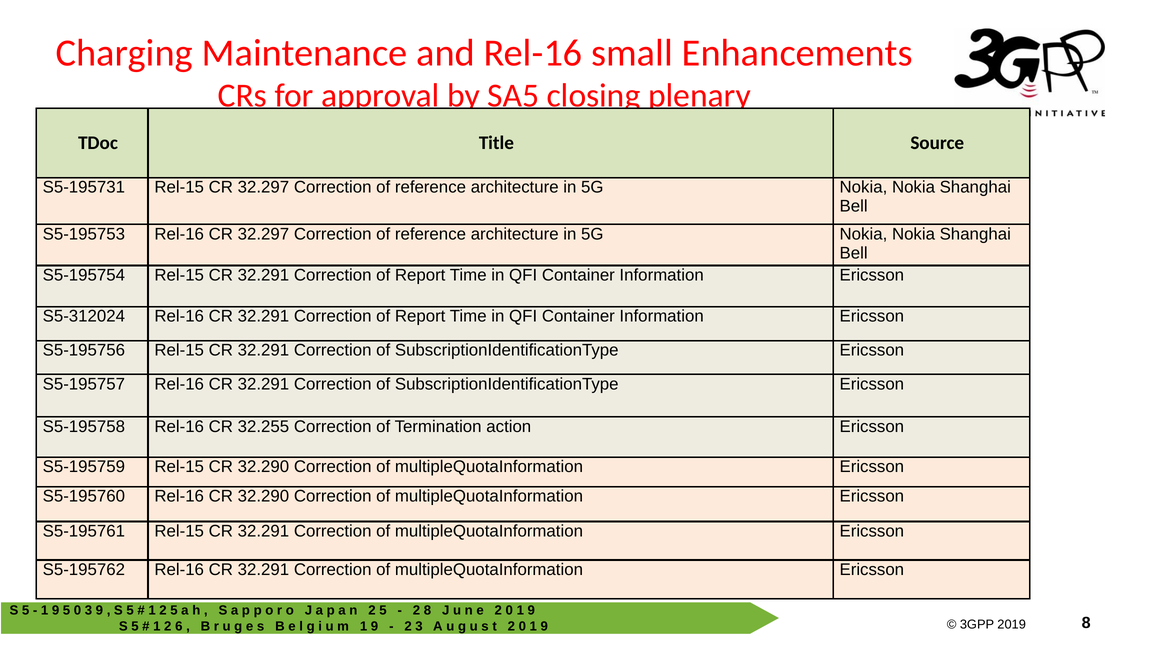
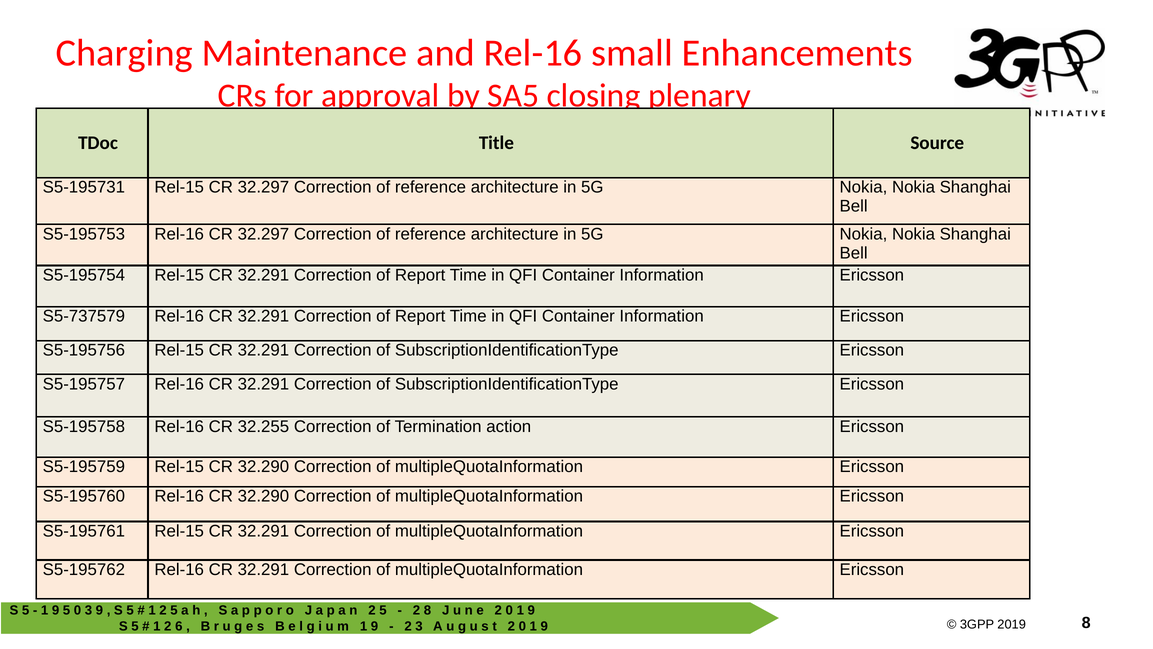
S5-312024: S5-312024 -> S5-737579 (84, 316)
